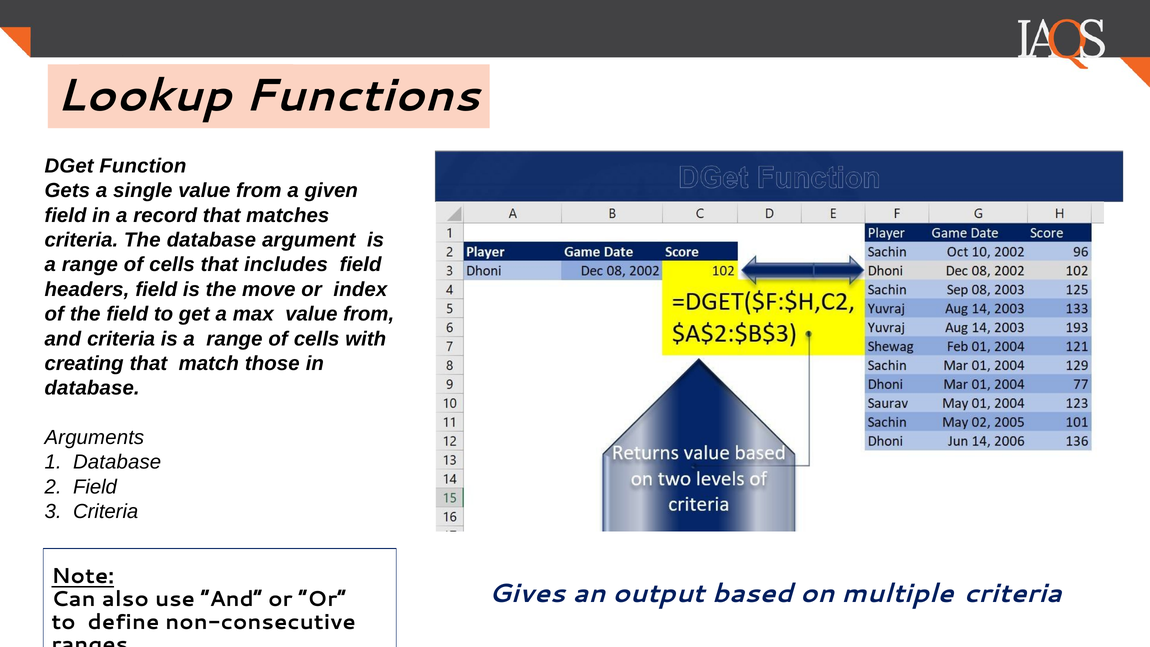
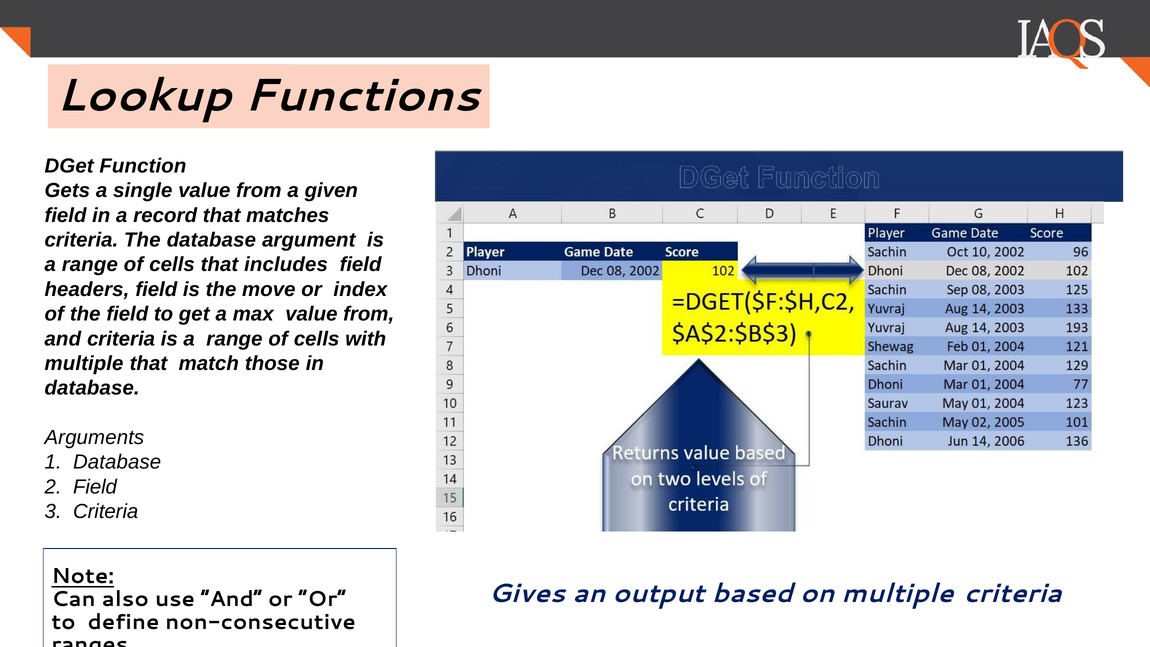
creating: creating -> multiple (84, 363)
